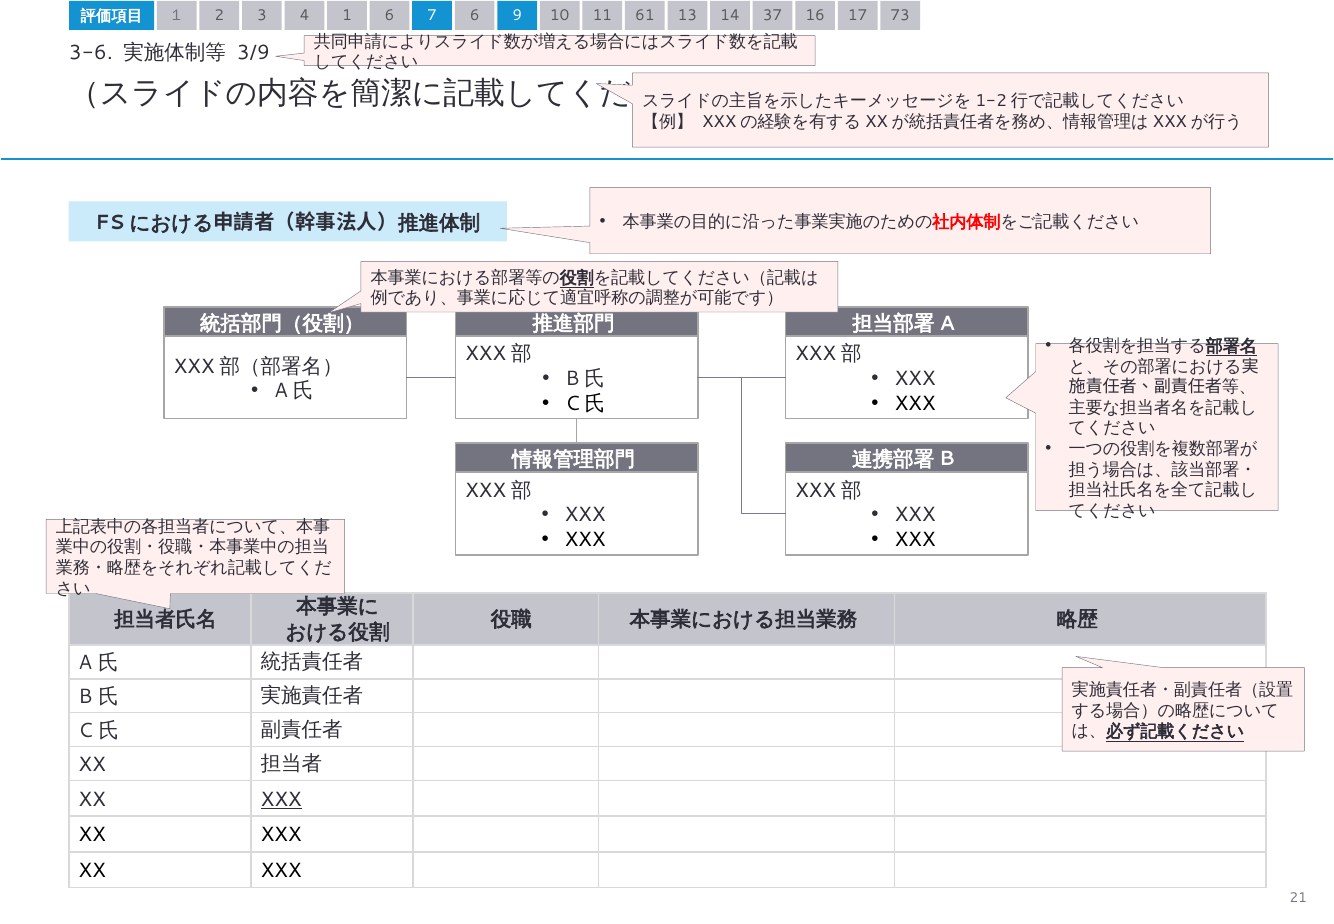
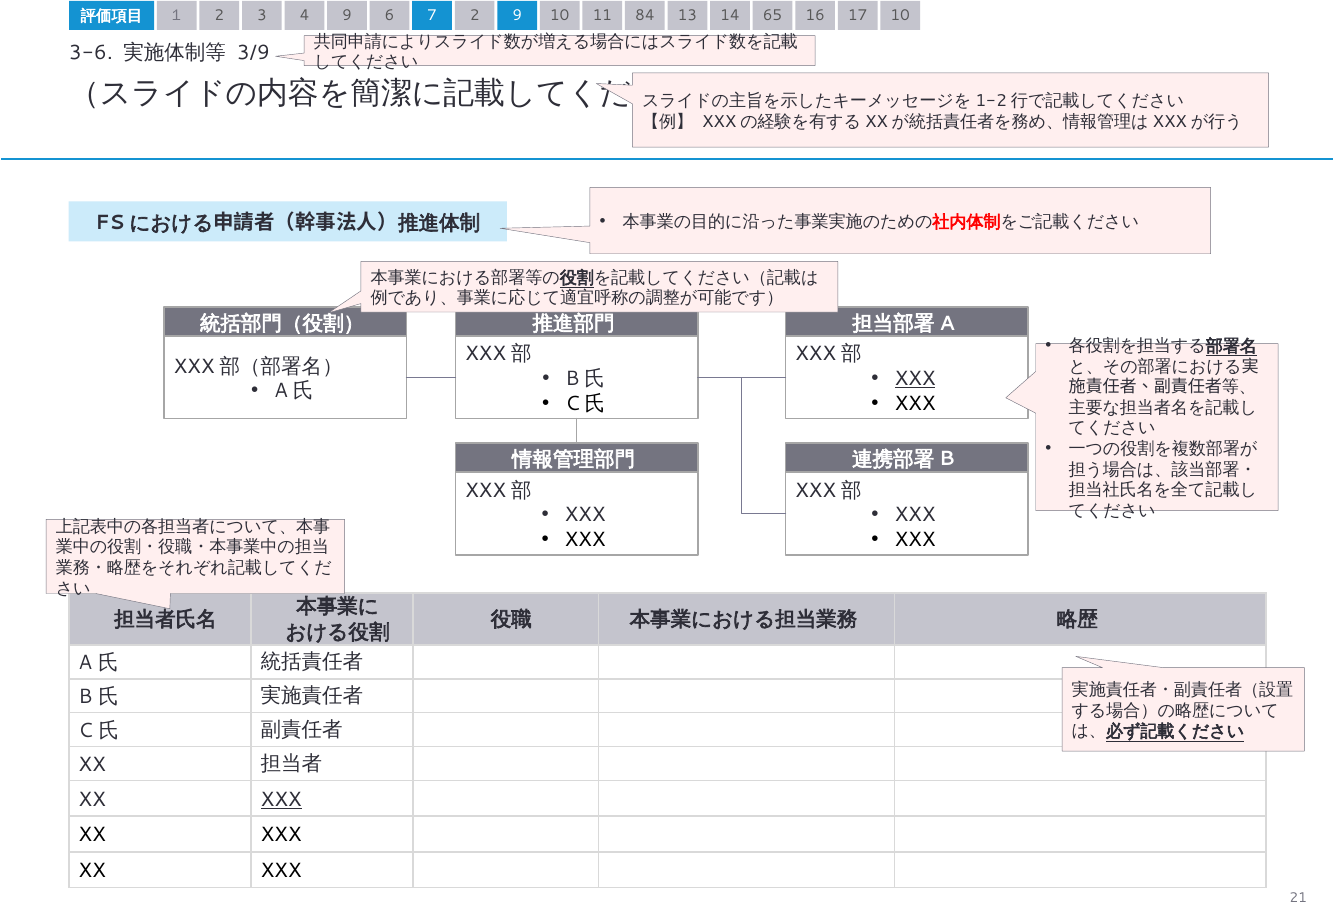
4 1: 1 -> 9 (347, 16)
7 6: 6 -> 2 (475, 16)
61: 61 -> 84 (645, 16)
37: 37 -> 65 (773, 16)
17 73: 73 -> 10 (900, 16)
XXX underline: none -> present (915, 379)
